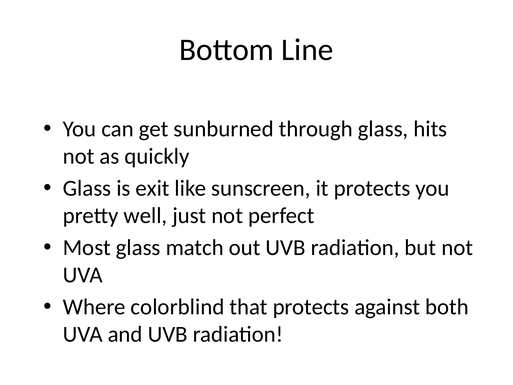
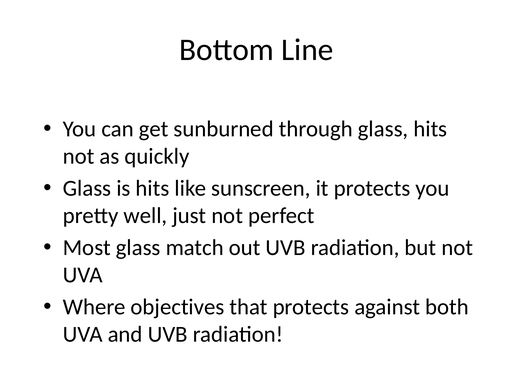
is exit: exit -> hits (153, 188)
colorblind: colorblind -> objectives (177, 307)
